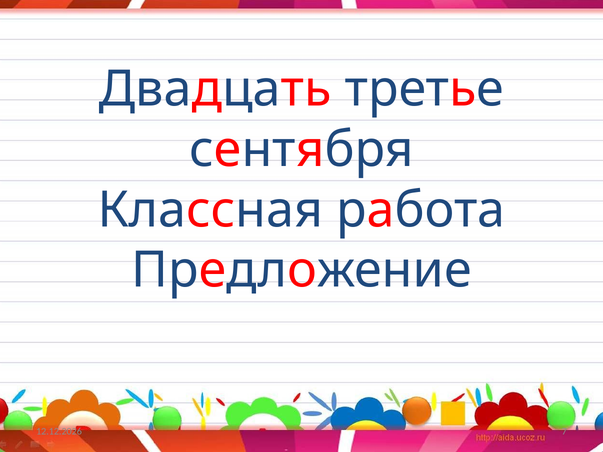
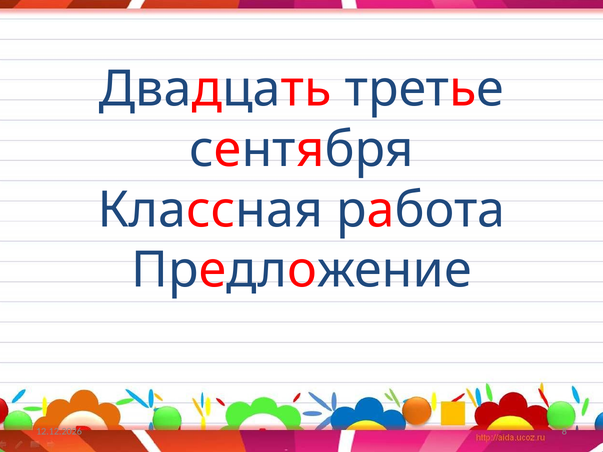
7: 7 -> 8 (564, 432)
